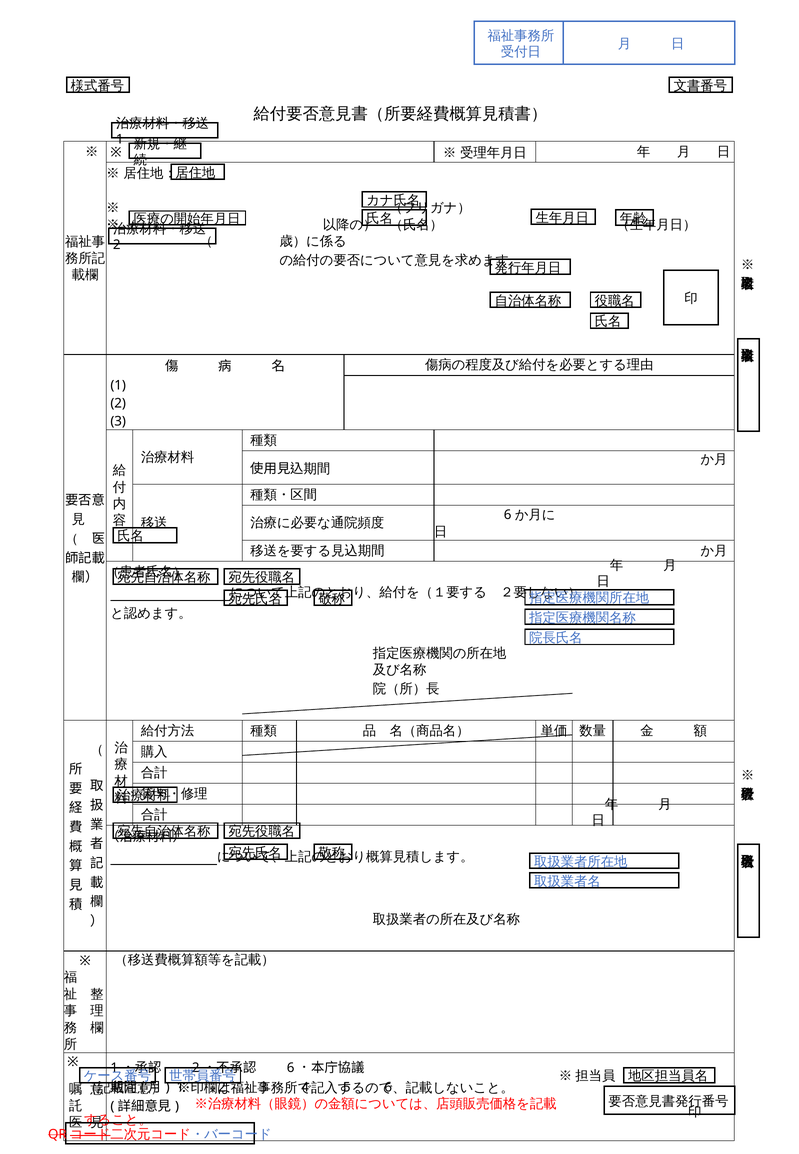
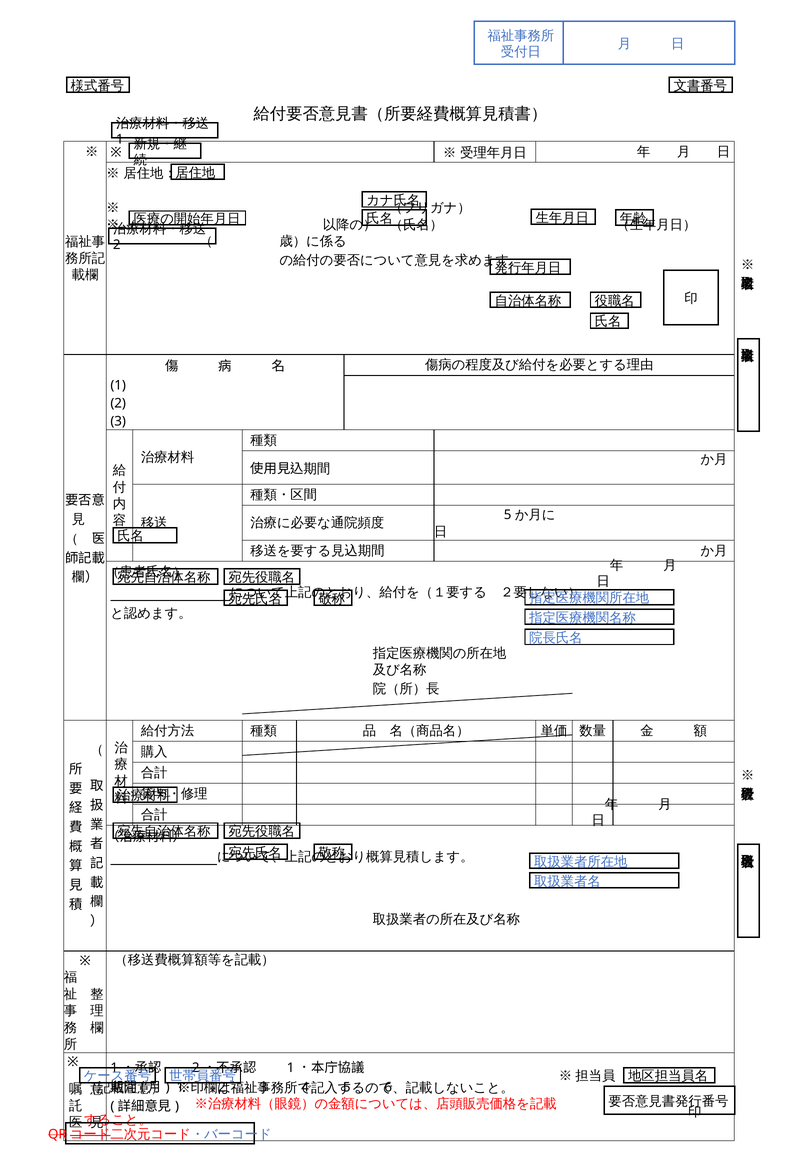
6: 6 -> 5 (508, 515)
6: 6 -> 1 (291, 1068)
